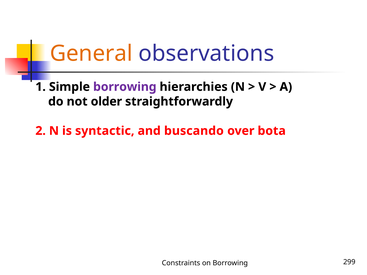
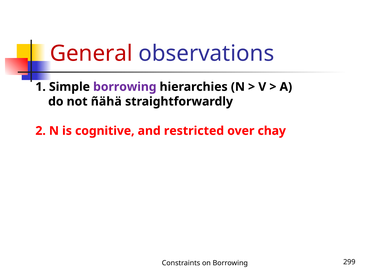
General colour: orange -> red (91, 54)
older: older -> ñähä (106, 102)
syntactic: syntactic -> cognitive (105, 131)
buscando: buscando -> restricted (194, 131)
bota: bota -> chay (272, 131)
